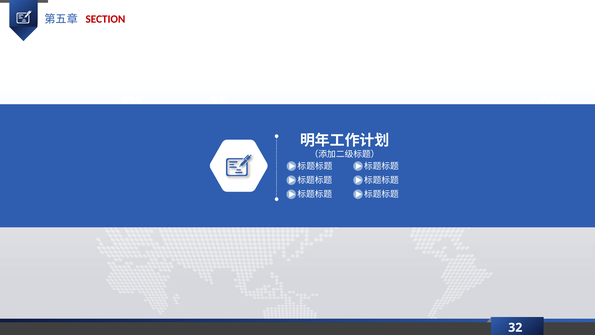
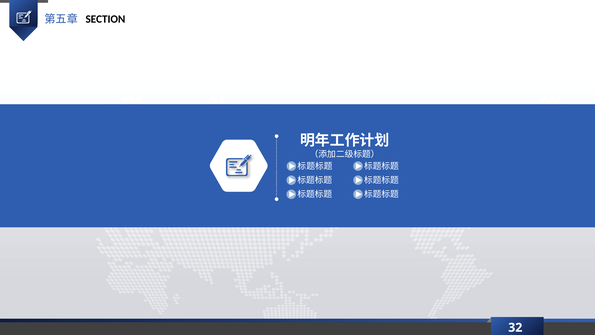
SECTION colour: red -> black (105, 19)
